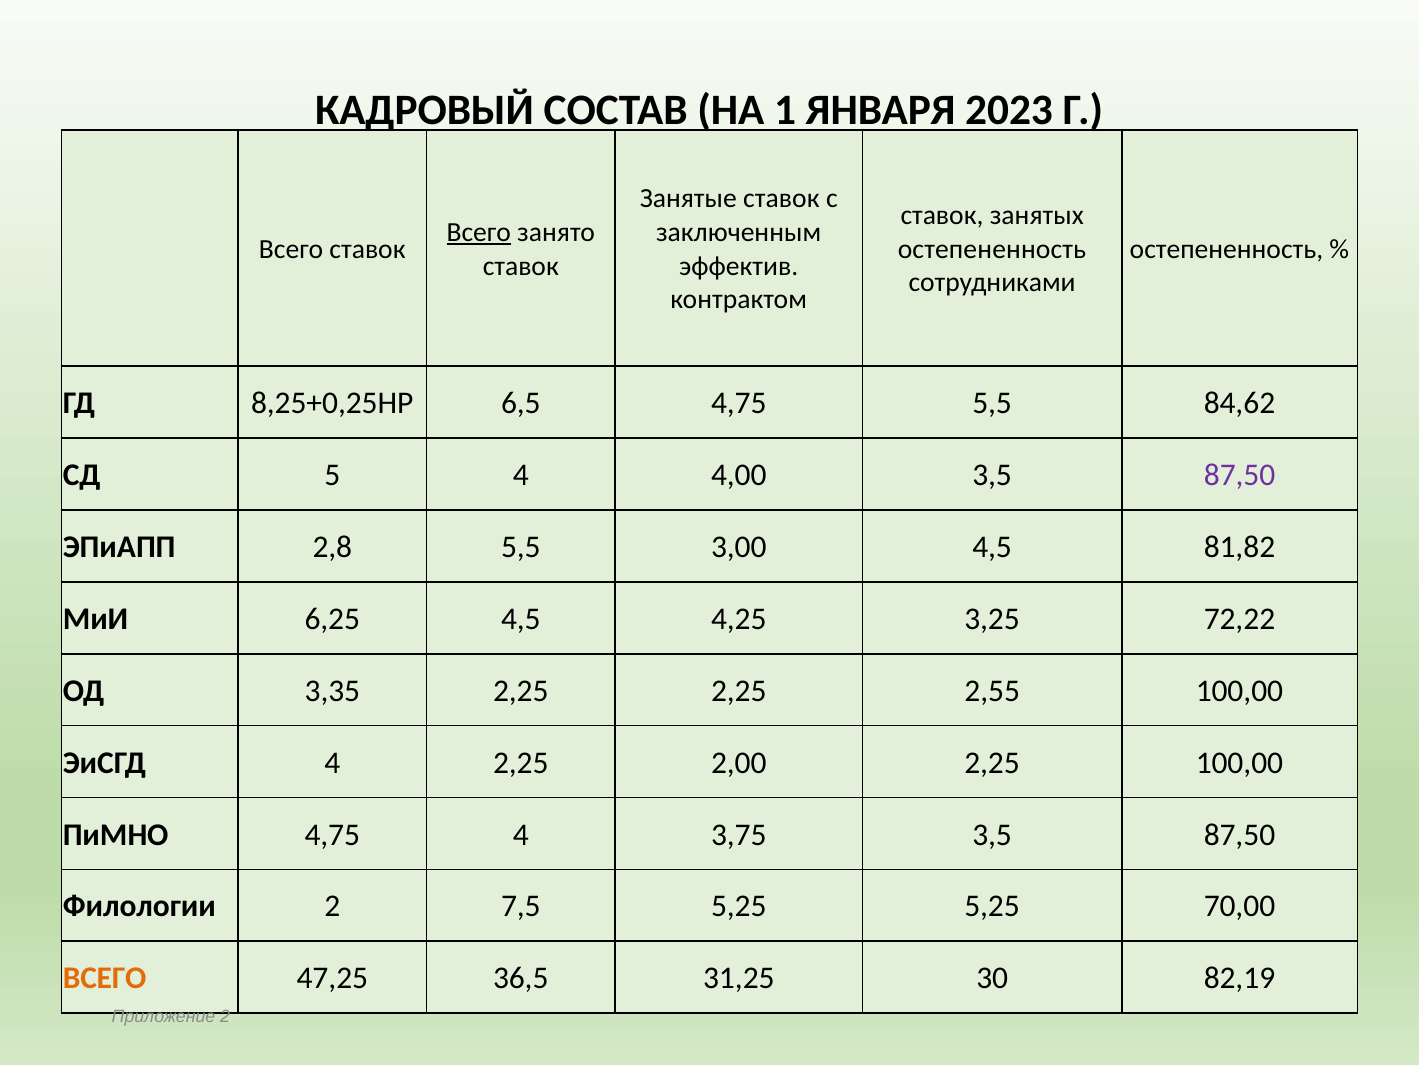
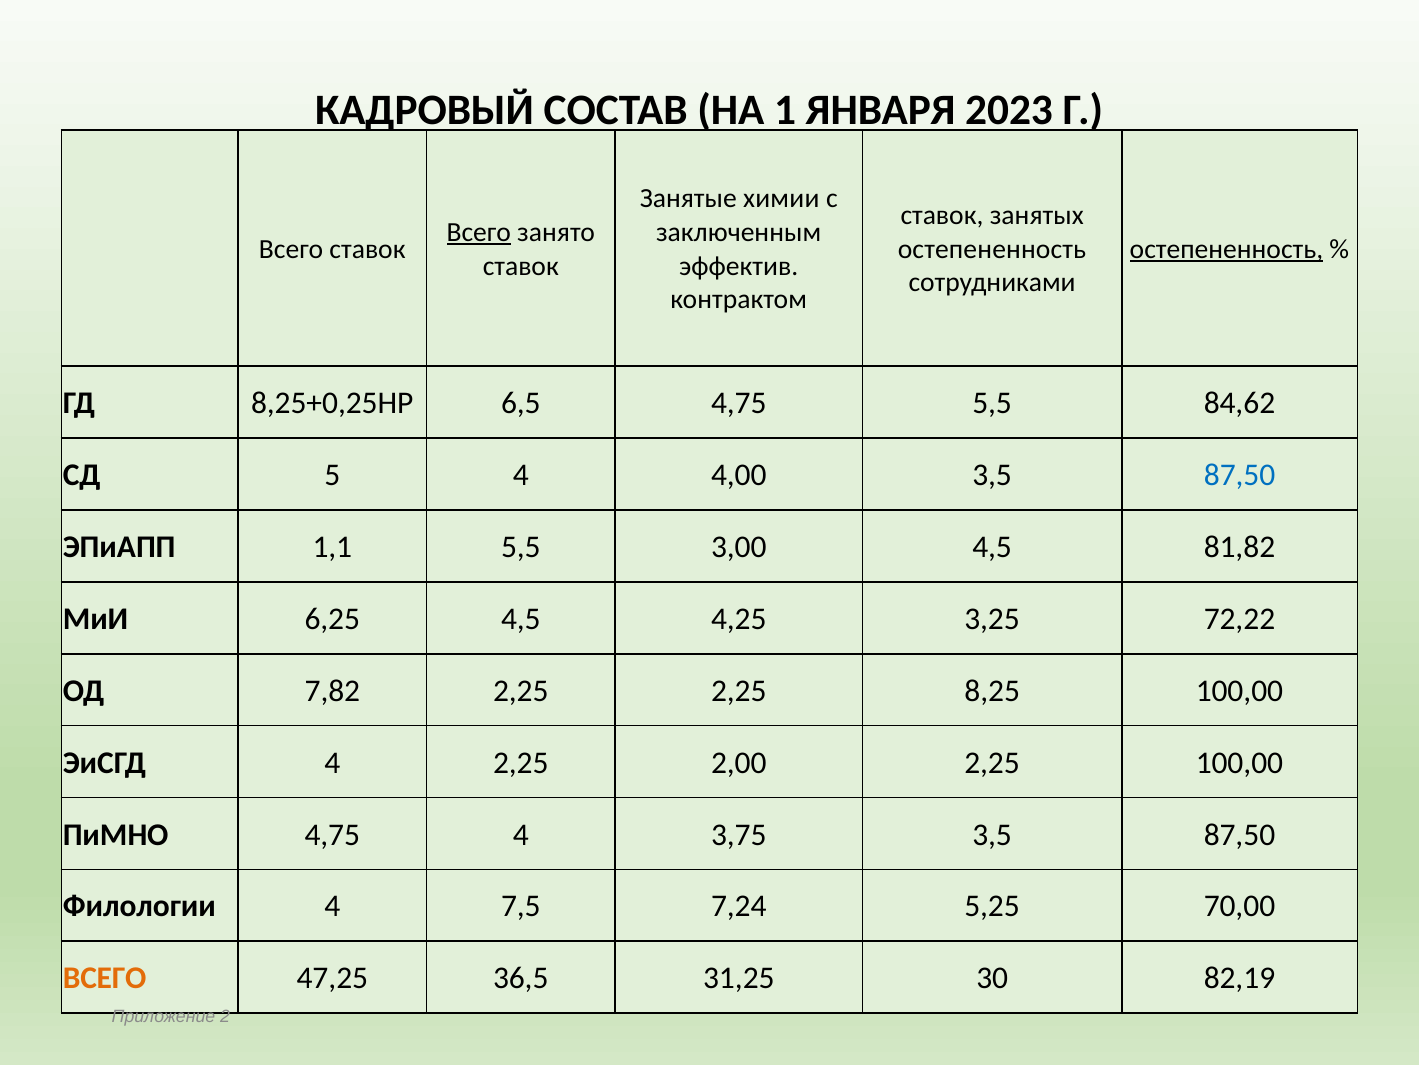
Занятые ставок: ставок -> химии (781, 199)
остепененность underline: none -> present (1226, 249)
87,50 colour: purple -> blue (1240, 475)
2,8: 2,8 -> 1,1 (332, 547)
3,35: 3,35 -> 7,82 (332, 690)
2,55: 2,55 -> 8,25 (992, 690)
Филологии 2: 2 -> 4 (332, 906)
7,5 5,25: 5,25 -> 7,24 (739, 906)
